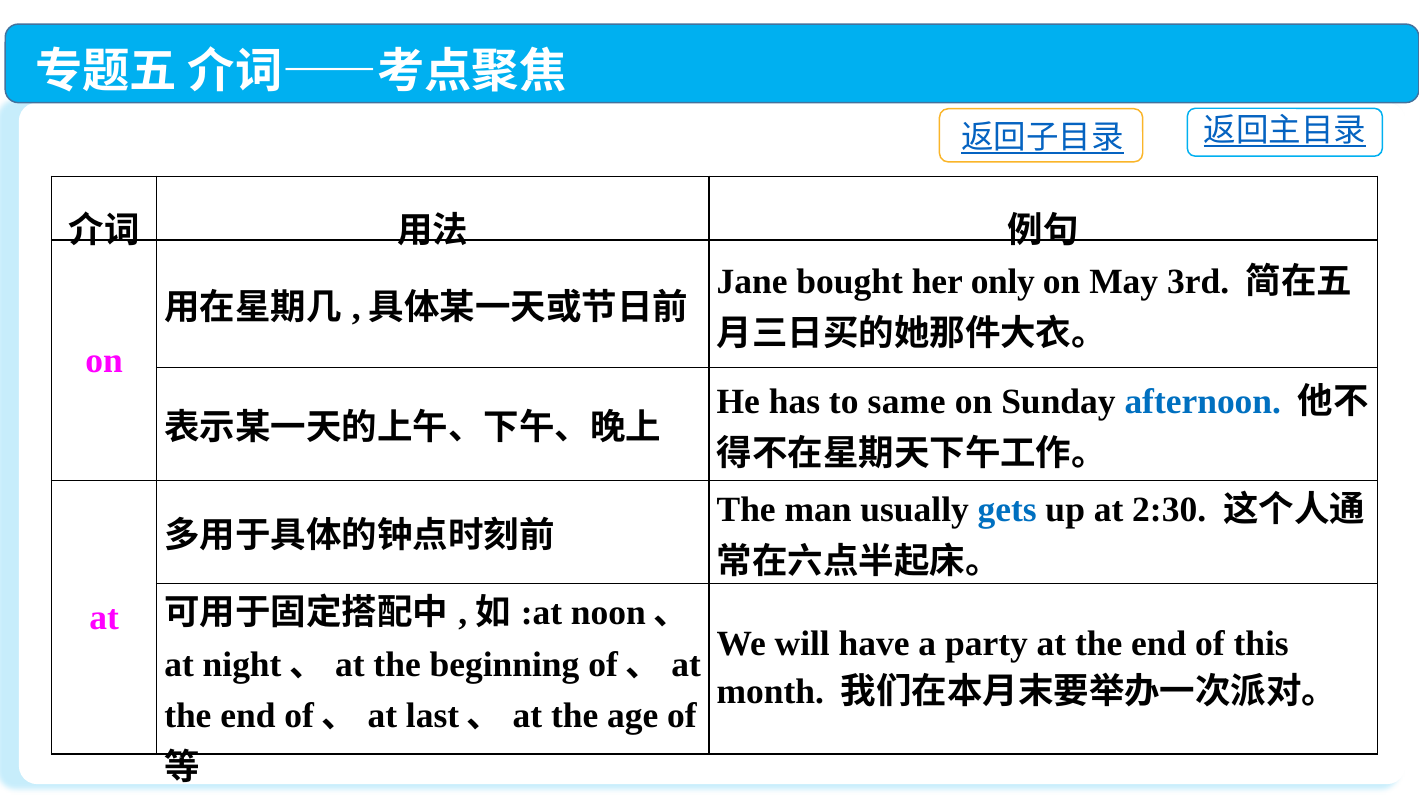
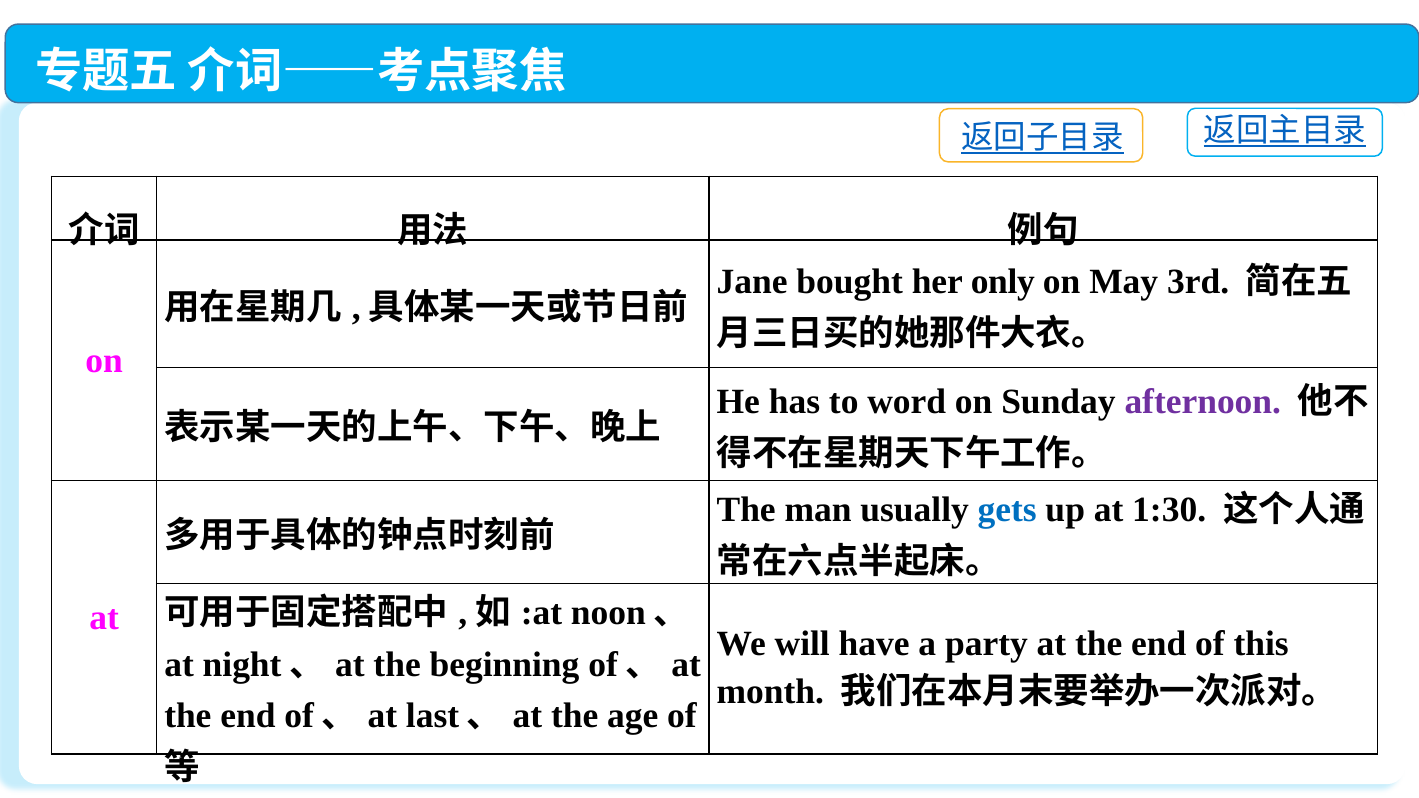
same: same -> word (907, 402)
afternoon colour: blue -> purple (1203, 402)
2:30: 2:30 -> 1:30 (1169, 510)
